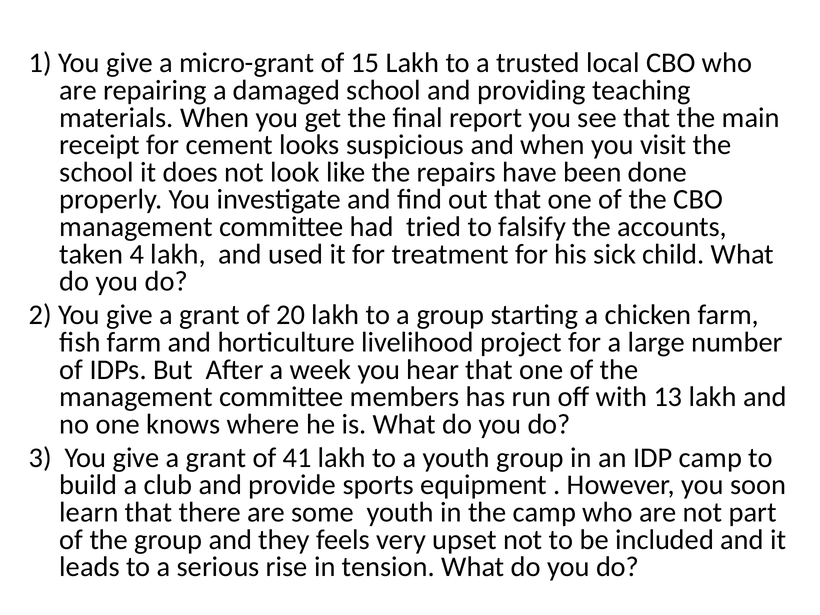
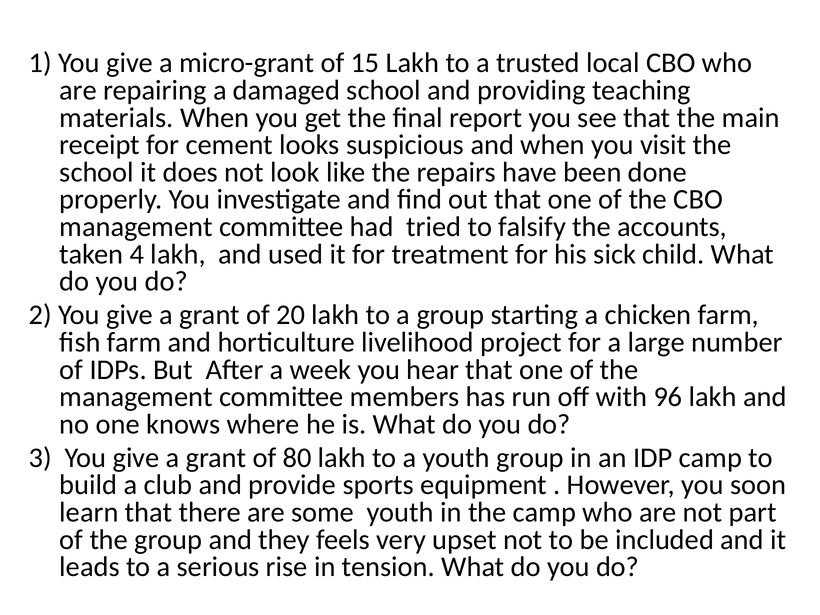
13: 13 -> 96 (668, 397)
41: 41 -> 80 (297, 458)
